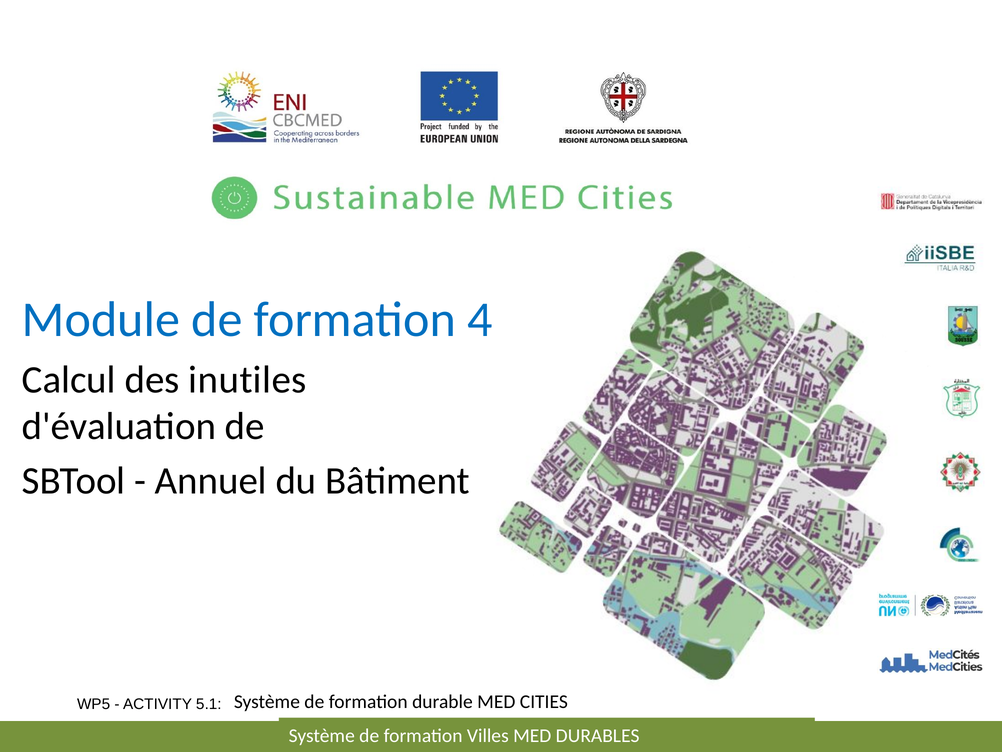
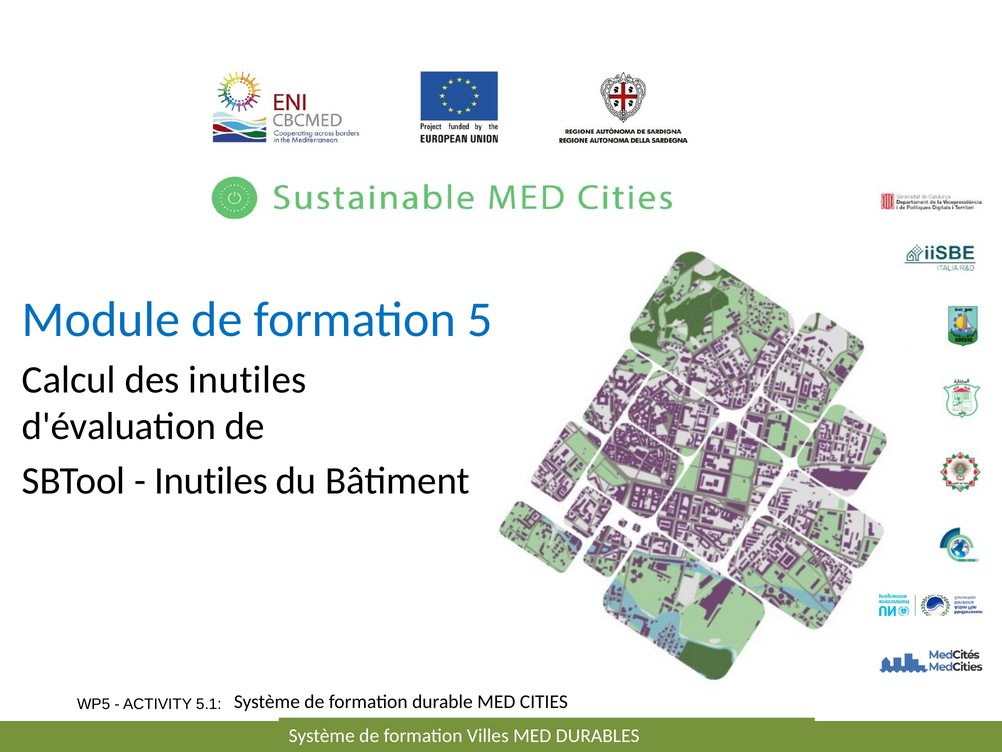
4: 4 -> 5 (480, 319)
Annuel: Annuel -> Inutiles (211, 481)
